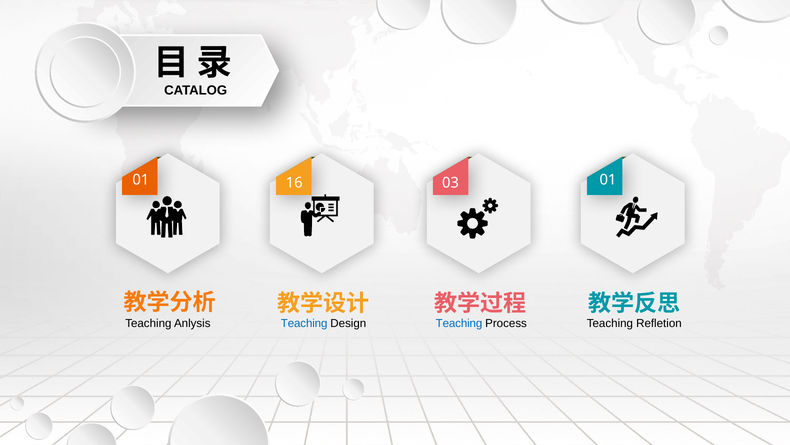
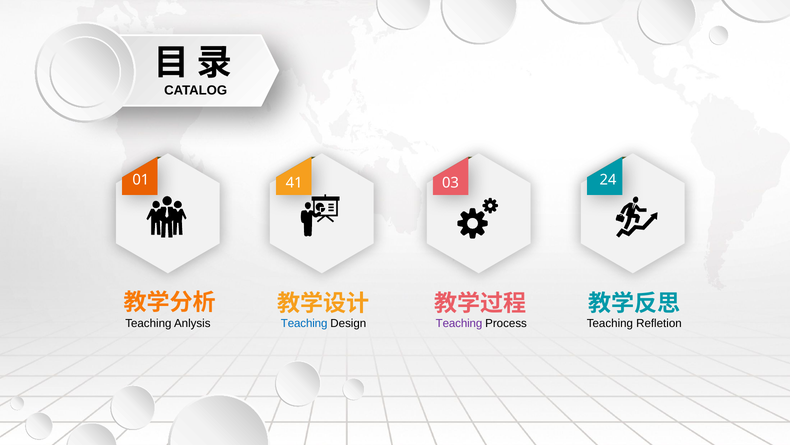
16: 16 -> 41 (294, 183)
03 01: 01 -> 24 (608, 180)
Teaching colour: blue -> purple (459, 323)
